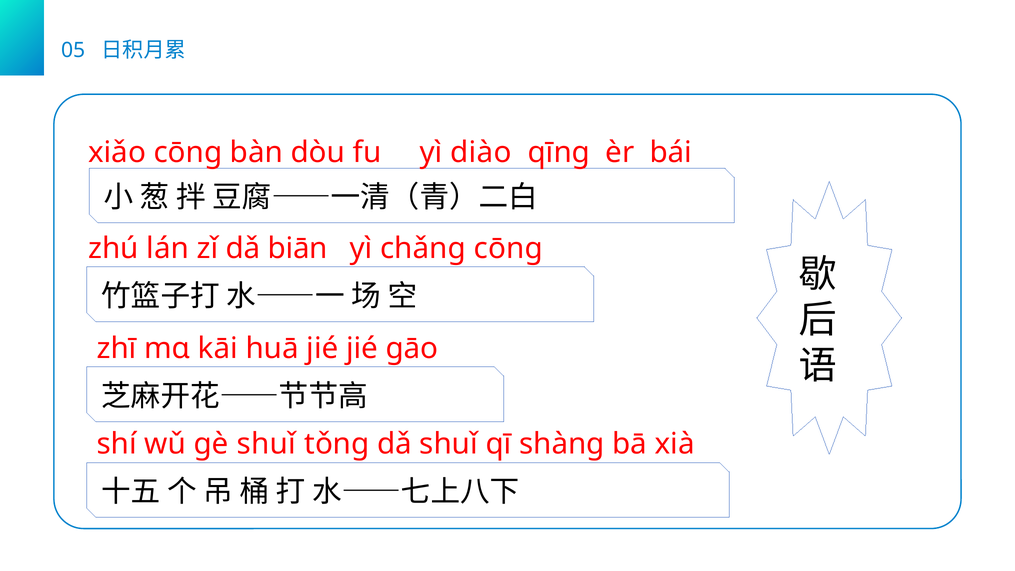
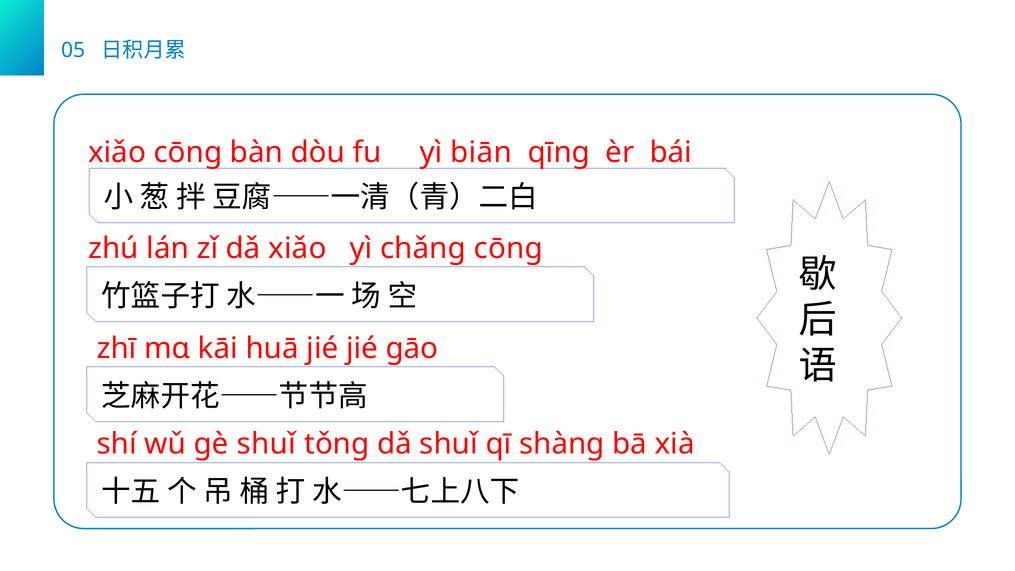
diào: diào -> biān (481, 153)
dǎ biān: biān -> xiǎo (297, 248)
